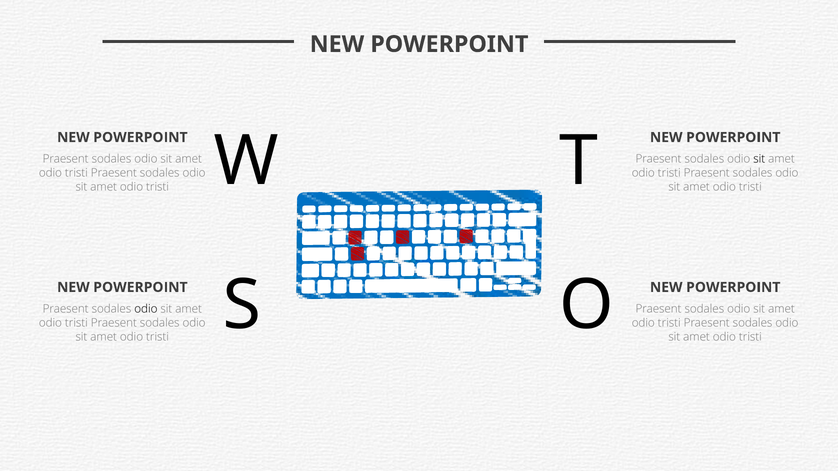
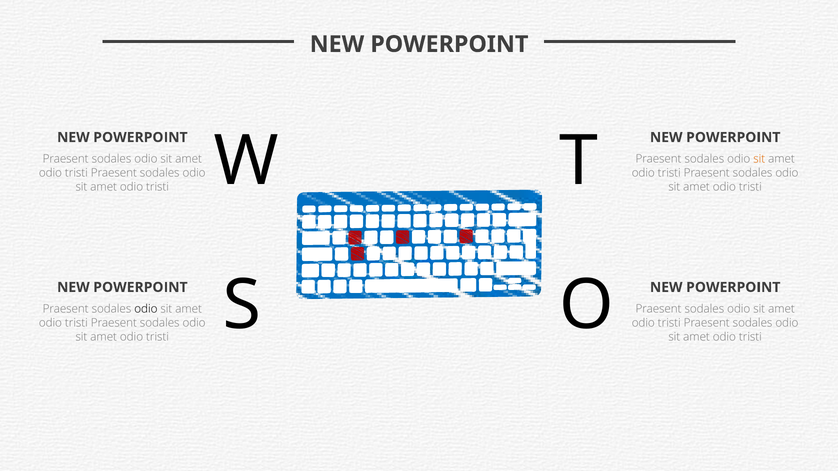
sit colour: black -> orange (759, 159)
